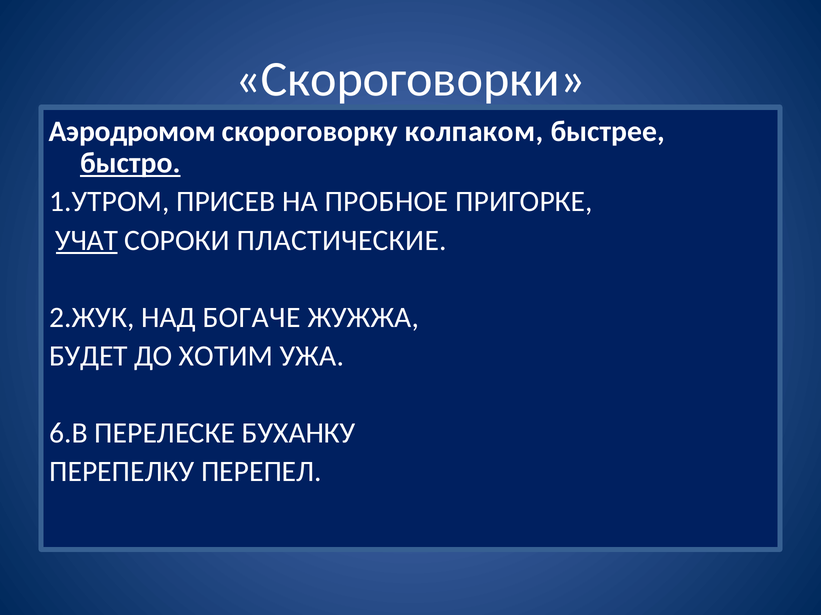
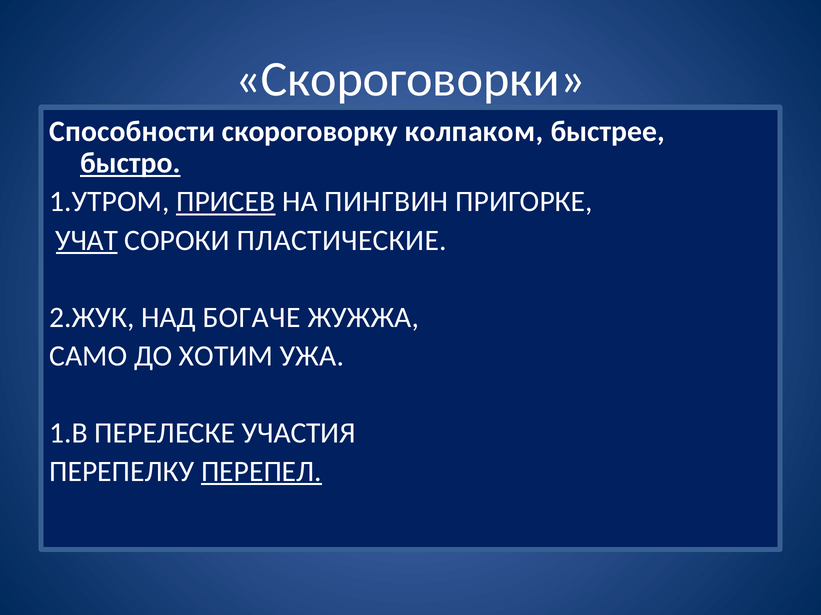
Аэродромом: Аэродромом -> Способности (132, 131)
ПРИСЕВ underline: none -> present (226, 202)
ПРОБНОЕ: ПРОБНОЕ -> ПИНГВИН (386, 202)
БУДЕТ: БУДЕТ -> САМО (88, 356)
6.В: 6.В -> 1.В (69, 433)
БУХАНКУ: БУХАНКУ -> УЧАСТИЯ (299, 433)
ПЕРЕПЕЛ underline: none -> present (262, 472)
